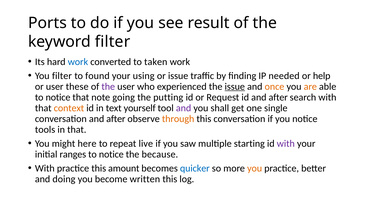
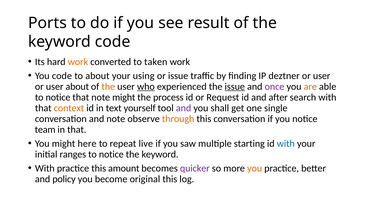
keyword filter: filter -> code (113, 42)
work colour: blue -> orange (78, 62)
You filter: filter -> code (62, 76)
to found: found -> about (97, 76)
needed: needed -> deztner (284, 76)
help: help -> user (322, 76)
user these: these -> about (77, 87)
the colour: purple -> orange (108, 87)
who underline: none -> present (146, 87)
once colour: orange -> purple (274, 87)
note going: going -> might (124, 97)
putting: putting -> process (168, 97)
conversation and after: after -> note (116, 119)
tools: tools -> team (45, 130)
with colour: purple -> blue (286, 144)
because: because -> keyword (160, 154)
quicker colour: blue -> purple (195, 168)
doing: doing -> policy (64, 179)
written: written -> original (145, 179)
